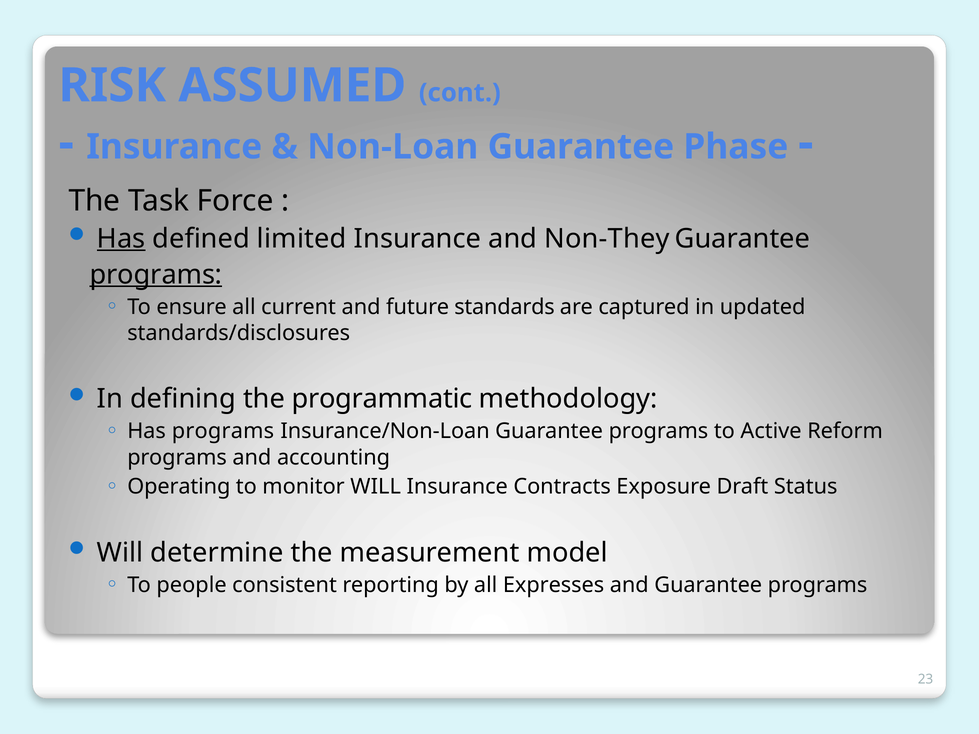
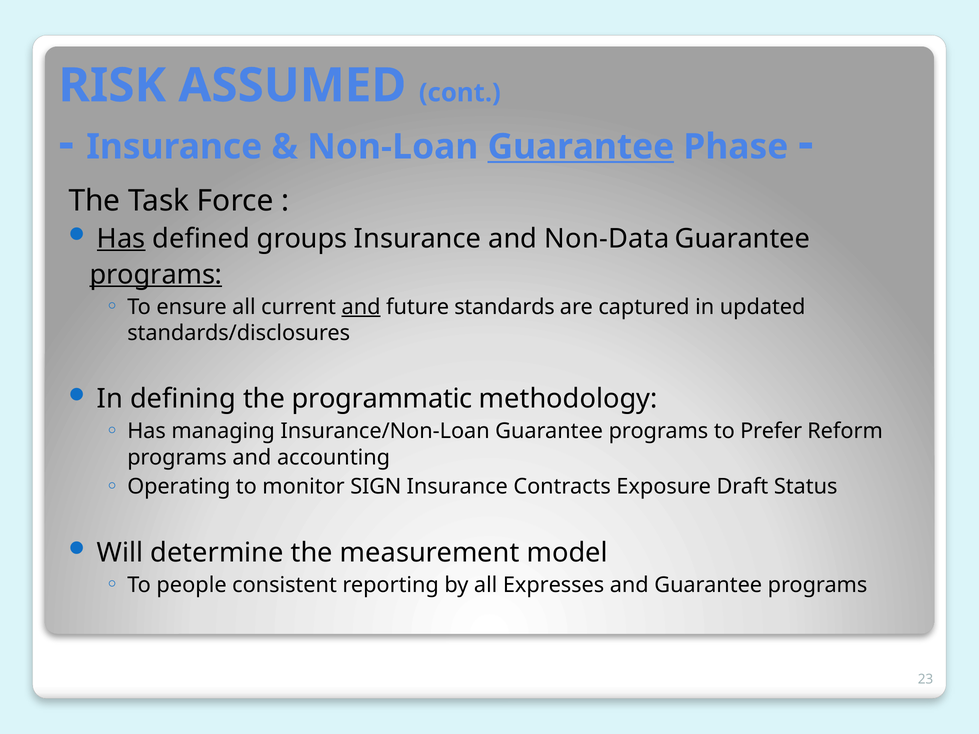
Guarantee underline: none -> present (581, 147)
limited: limited -> groups (302, 239)
Non-They: Non-They -> Non-Data (607, 239)
and underline: none -> present (361, 307)
Has programs: programs -> managing (223, 431)
Active: Active -> Prefer (771, 431)
monitor WILL: WILL -> SIGN (376, 487)
